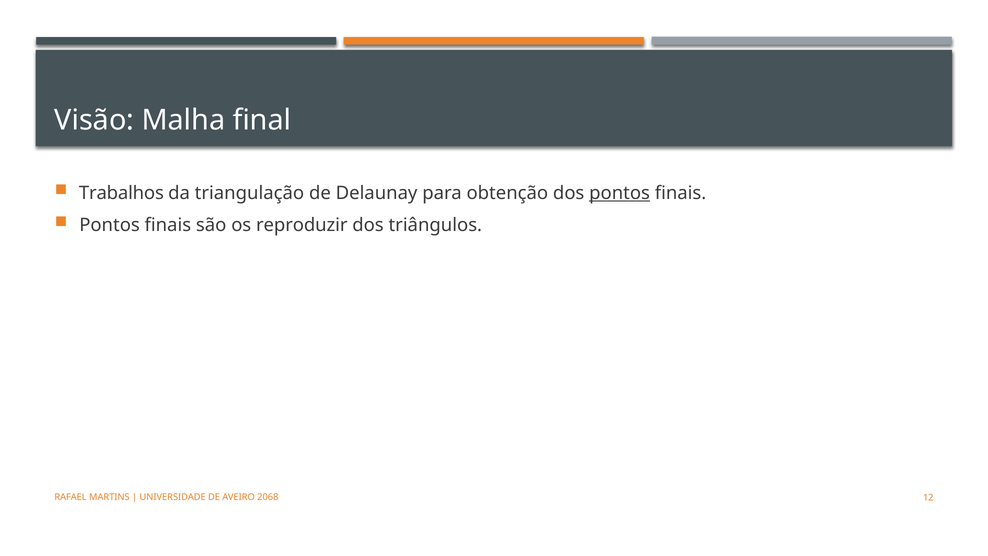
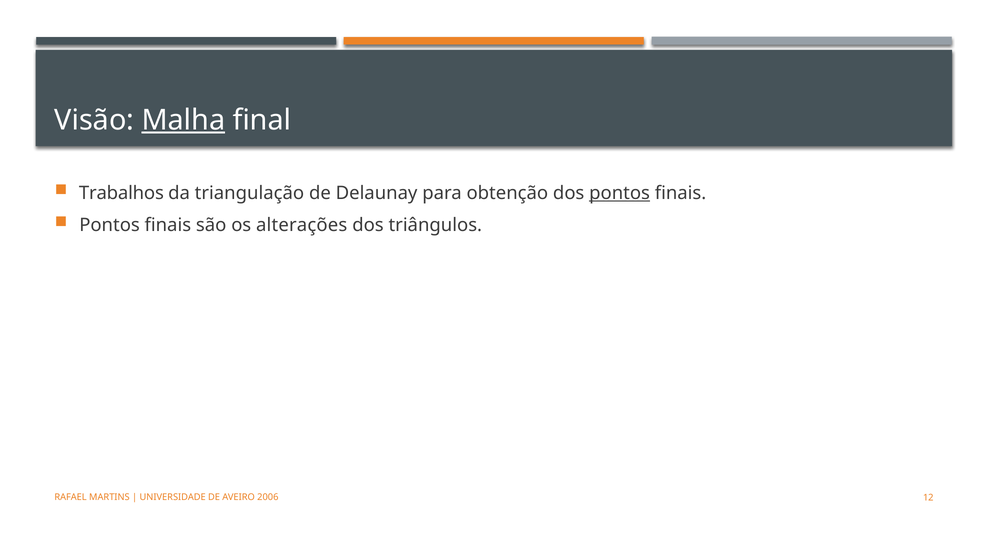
Malha underline: none -> present (183, 120)
reproduzir: reproduzir -> alterações (302, 225)
2068: 2068 -> 2006 (268, 497)
